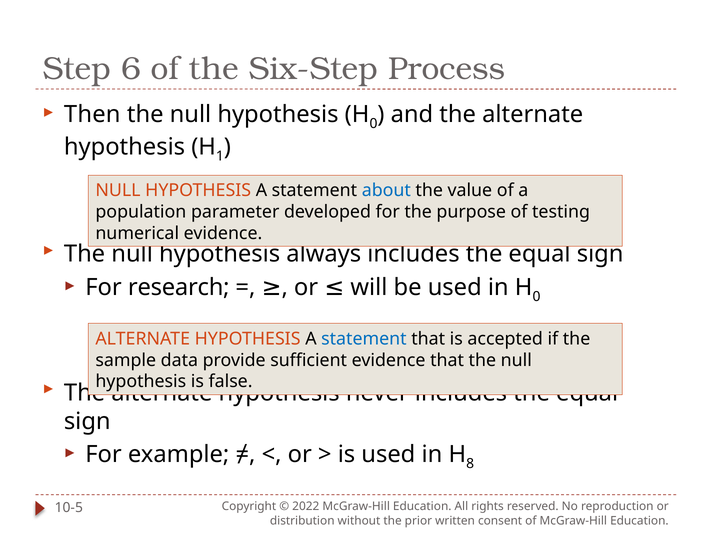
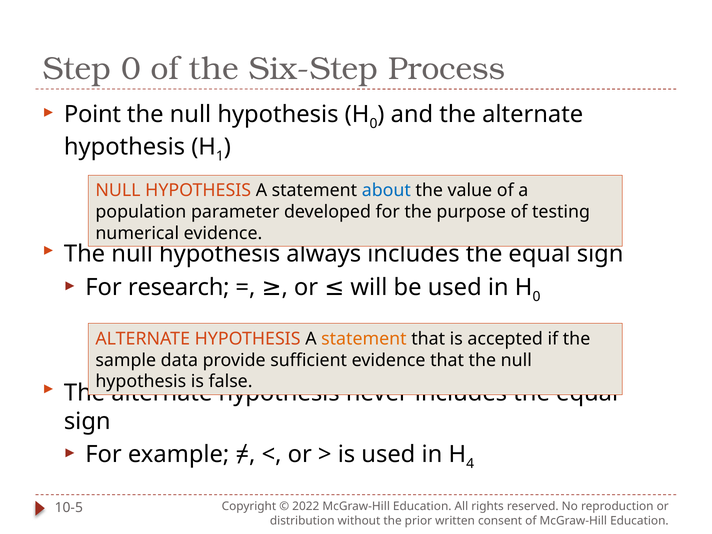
Step 6: 6 -> 0 (131, 69)
Then: Then -> Point (92, 114)
statement colour: blue -> orange (364, 339)
8: 8 -> 4 (470, 464)
